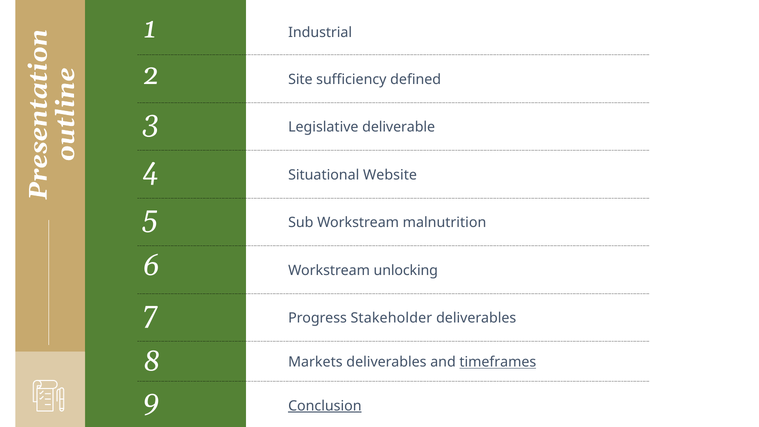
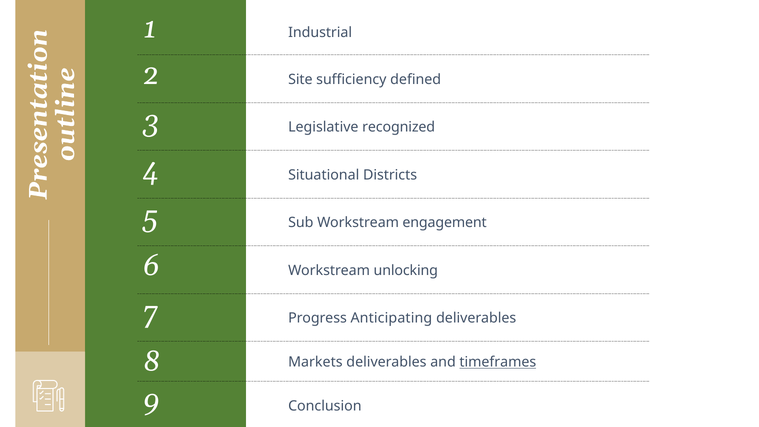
deliverable: deliverable -> recognized (399, 127)
Website: Website -> Districts (390, 175)
malnutrition: malnutrition -> engagement (445, 223)
Stakeholder: Stakeholder -> Anticipating (391, 318)
Conclusion underline: present -> none (325, 406)
